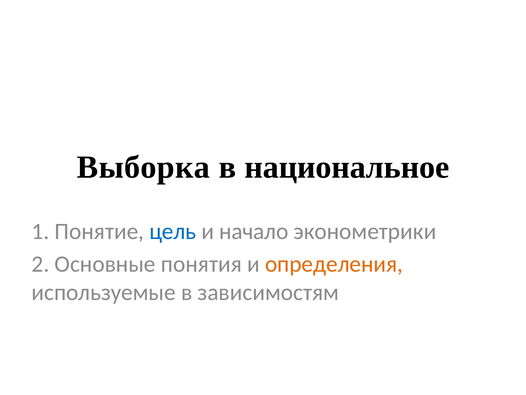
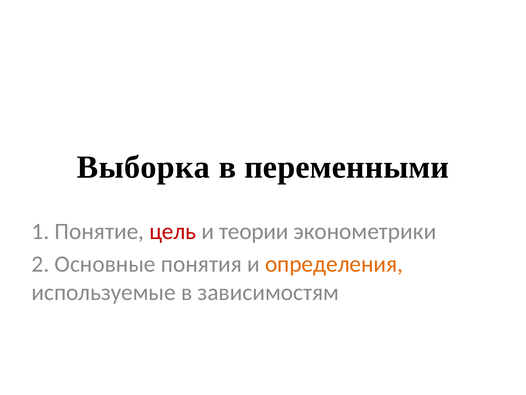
национальное: национальное -> переменными (347, 167)
цель colour: blue -> red (173, 231)
начало: начало -> теории (254, 231)
